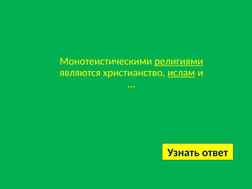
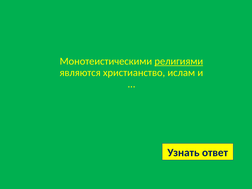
ислам underline: present -> none (181, 73)
